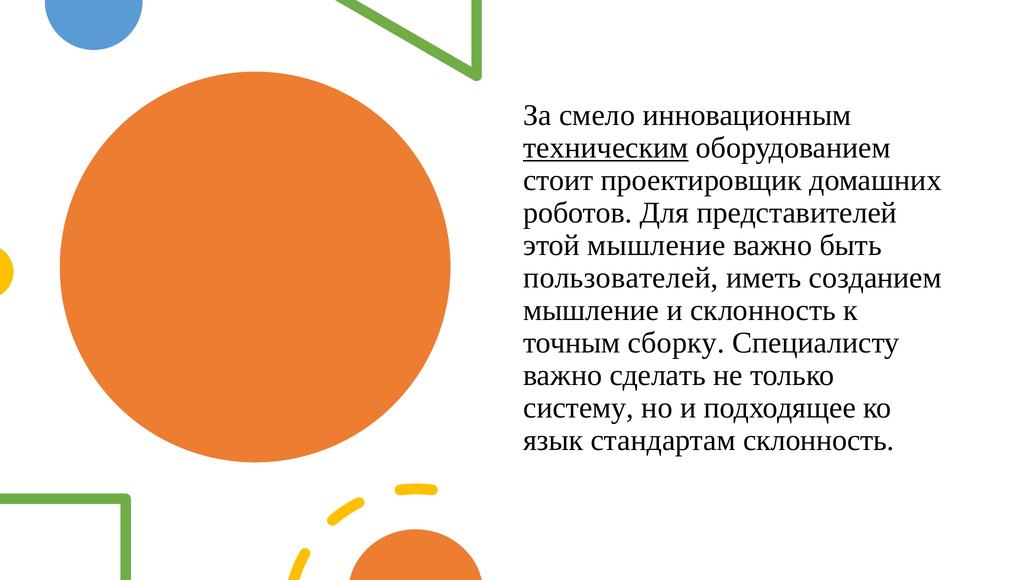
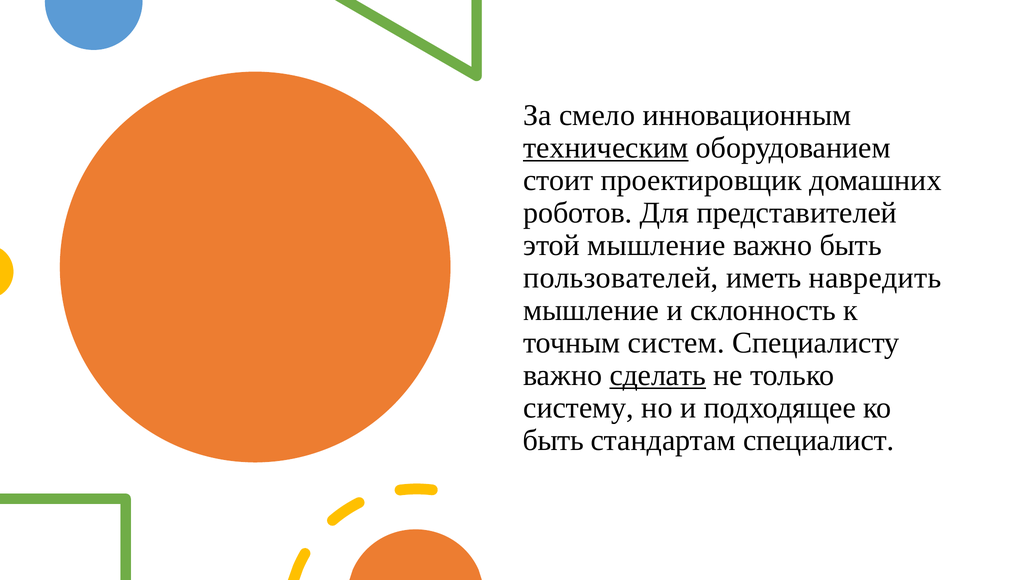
созданием: созданием -> навредить (875, 278)
сборку: сборку -> систем (676, 343)
сделать underline: none -> present (658, 375)
язык: язык -> быть (553, 440)
стандартам склонность: склонность -> специалист (819, 440)
